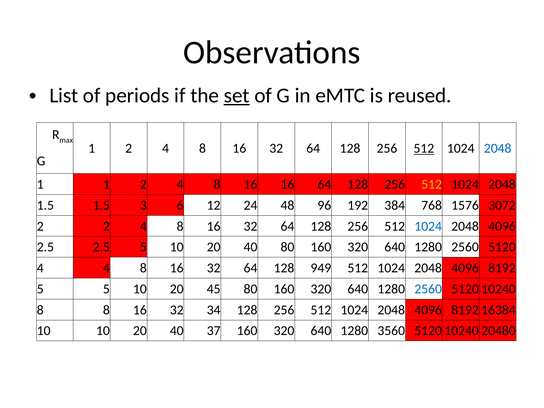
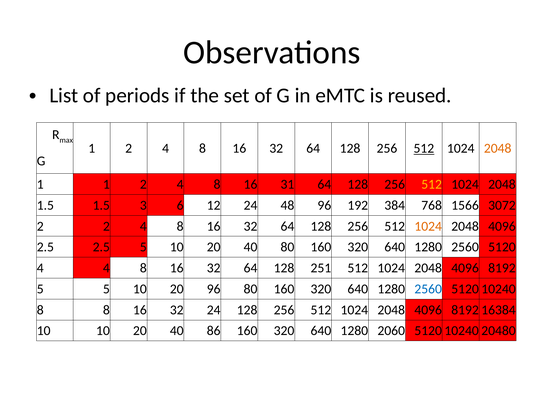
set underline: present -> none (237, 96)
2048 colour: blue -> orange (498, 148)
16 16: 16 -> 31 (287, 184)
1576: 1576 -> 1566 (465, 205)
1024 colour: blue -> orange (428, 226)
949: 949 -> 251 (321, 268)
20 45: 45 -> 96 (214, 289)
32 34: 34 -> 24 (214, 310)
37: 37 -> 86 (214, 331)
3560: 3560 -> 2060 (391, 331)
